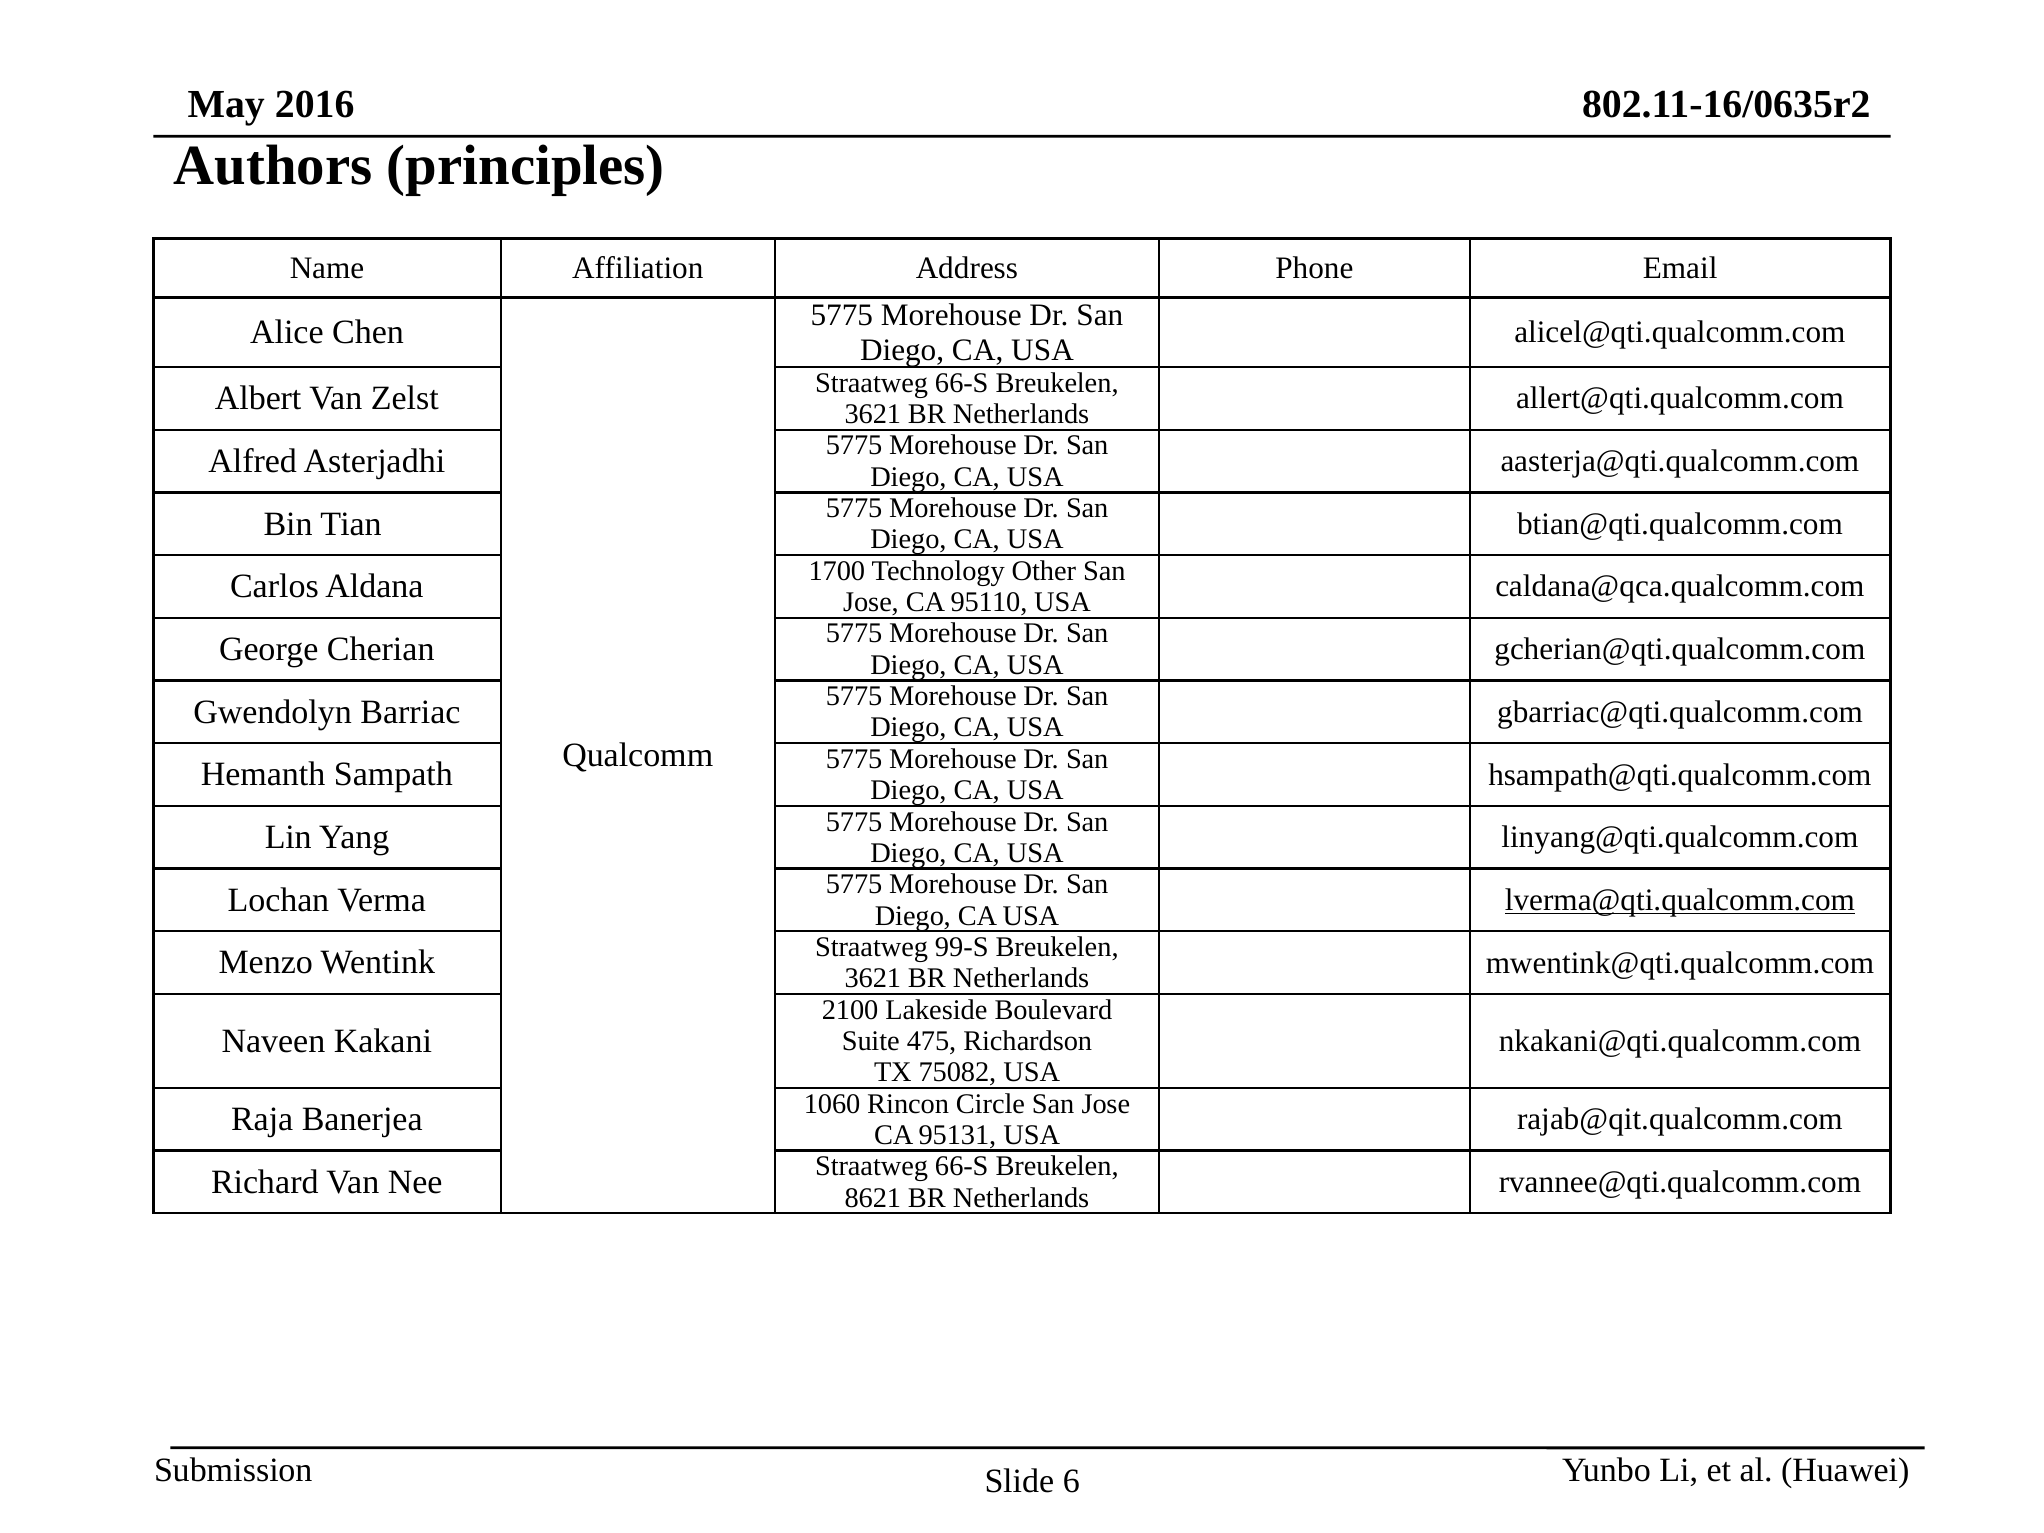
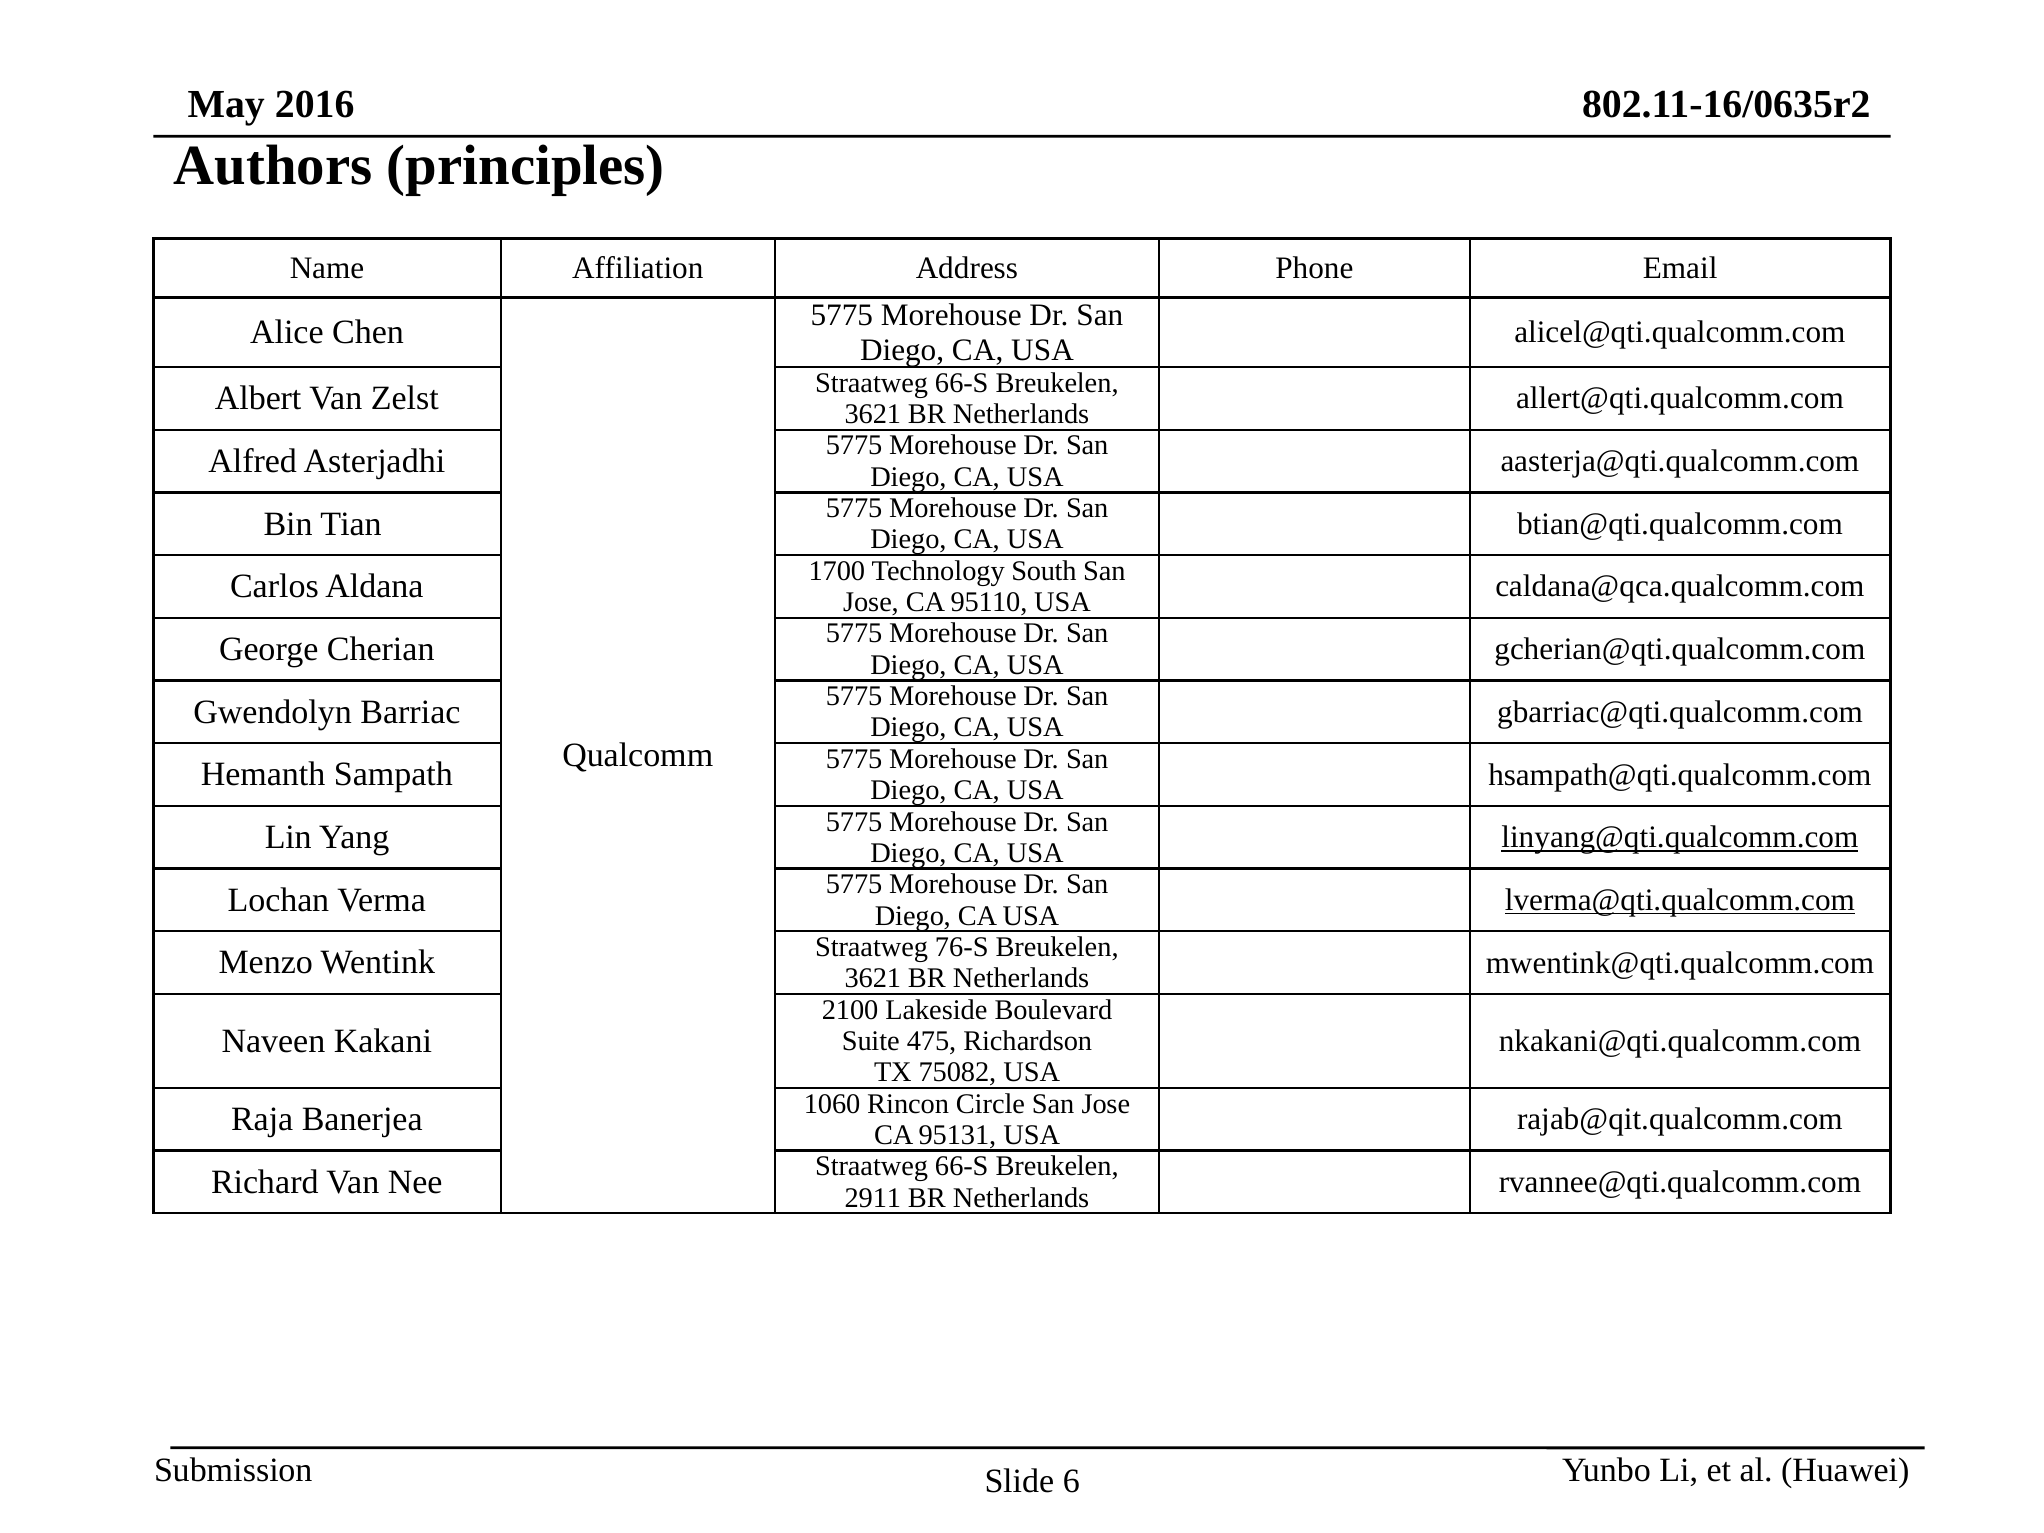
Other: Other -> South (1044, 571)
linyang@qti.qualcomm.com underline: none -> present (1680, 837)
99-S: 99-S -> 76-S (962, 947)
8621: 8621 -> 2911 (873, 1198)
